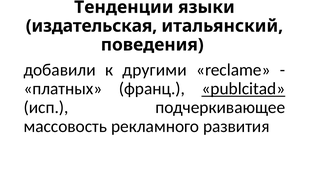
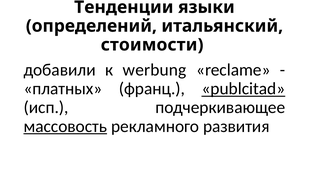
издательская: издательская -> определений (91, 26)
поведения: поведения -> стоимости (152, 45)
другими: другими -> werbung (155, 70)
массовость underline: none -> present (65, 126)
